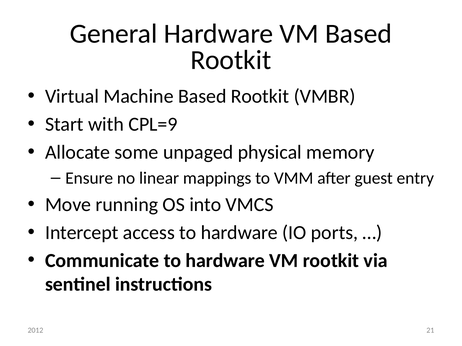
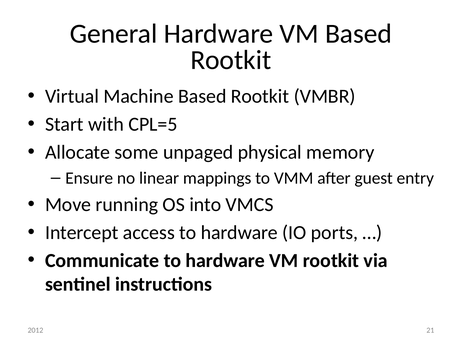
CPL=9: CPL=9 -> CPL=5 (153, 124)
